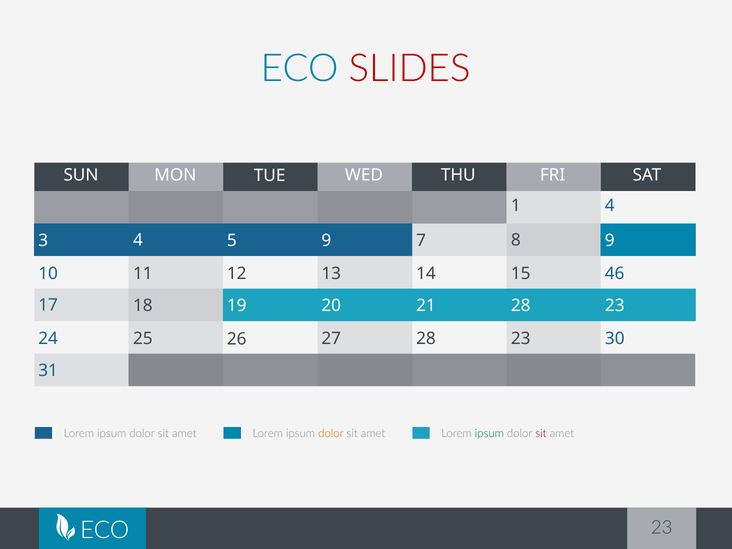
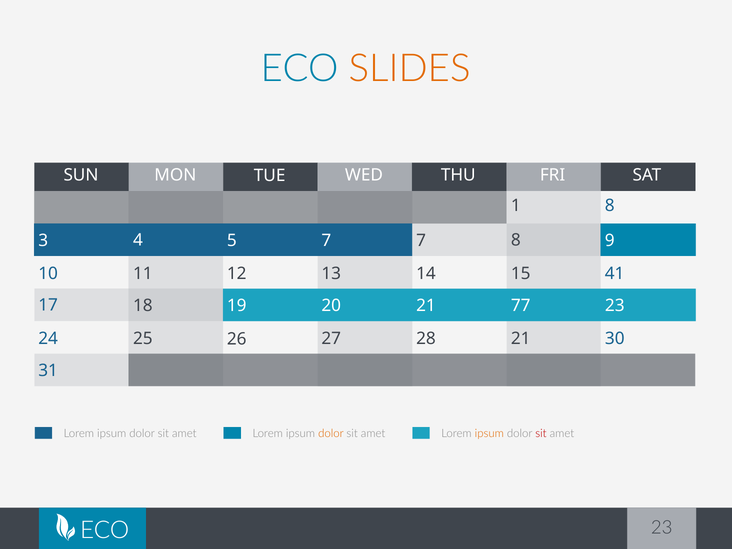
SLIDES colour: red -> orange (410, 69)
1 4: 4 -> 8 (610, 206)
5 9: 9 -> 7 (326, 240)
46: 46 -> 41 (615, 273)
21 28: 28 -> 77 (521, 305)
28 23: 23 -> 21 (521, 339)
ipsum colour: green -> orange (489, 433)
